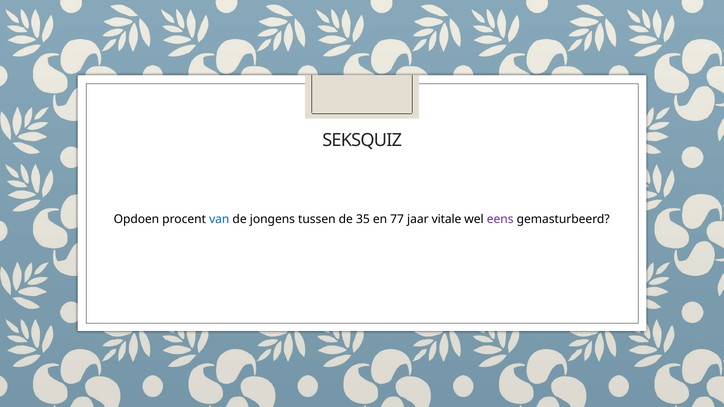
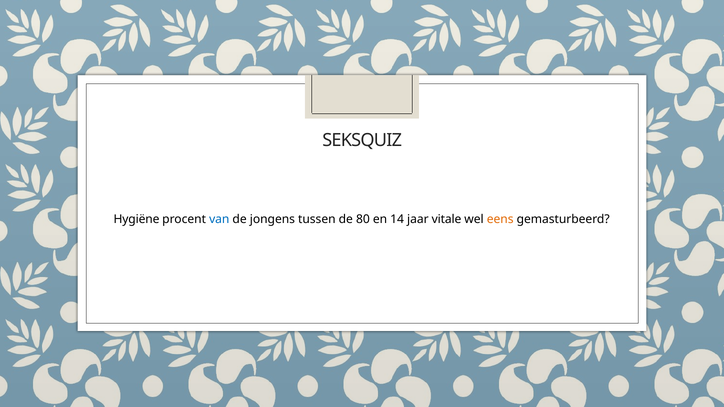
Opdoen: Opdoen -> Hygiëne (136, 219)
35: 35 -> 80 (363, 219)
77: 77 -> 14 (397, 219)
eens colour: purple -> orange (500, 219)
